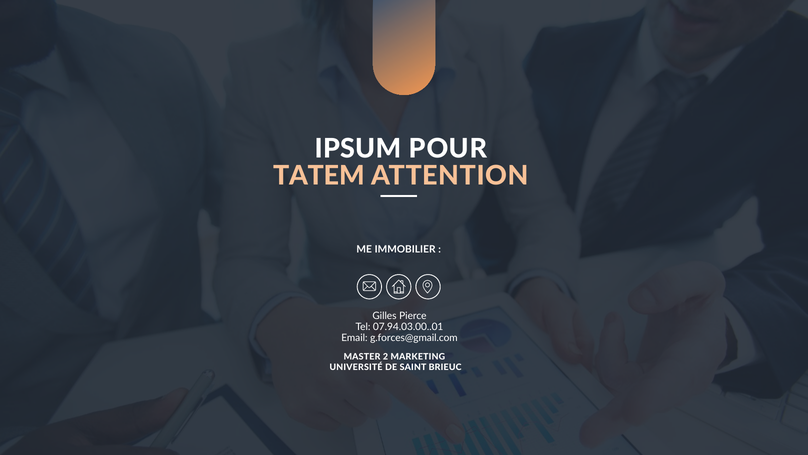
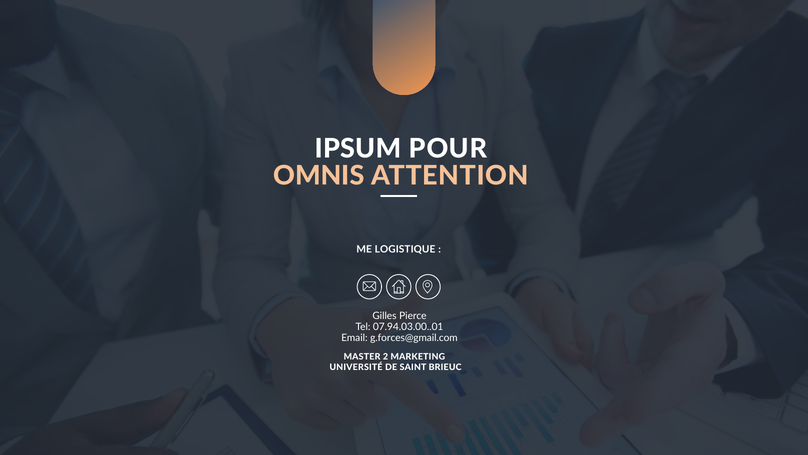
TATEM: TATEM -> OMNIS (319, 175)
IMMOBILIER: IMMOBILIER -> LOGISTIQUE (405, 249)
